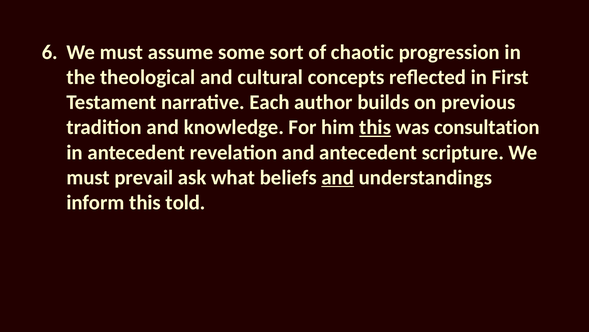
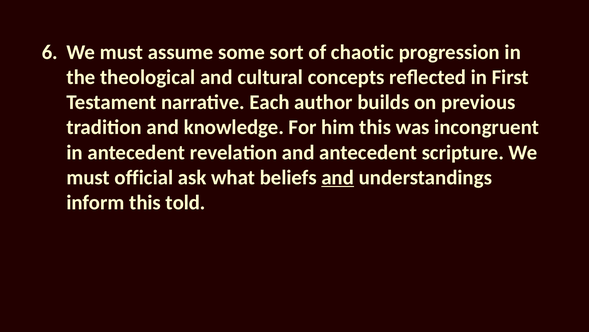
this underline: present -> none (375, 127)
consultation: consultation -> incongruent (487, 127)
prevail: prevail -> official (144, 177)
